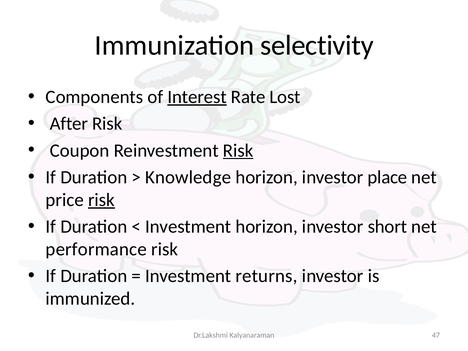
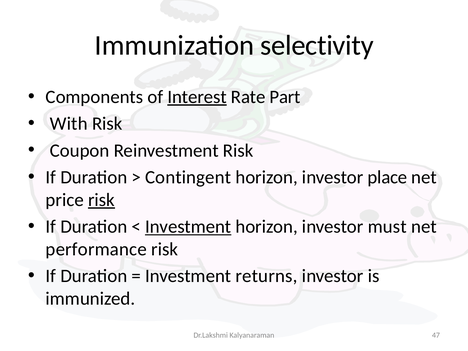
Lost: Lost -> Part (285, 97)
After: After -> With (69, 124)
Risk underline: present -> none (238, 150)
Knowledge: Knowledge -> Contingent (188, 177)
Investment underline: none -> present (188, 227)
short: short -> must (387, 227)
